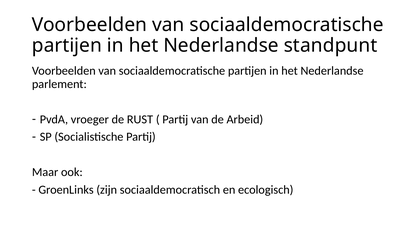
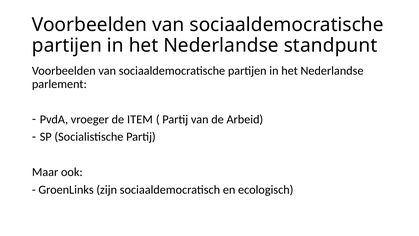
RUST: RUST -> ITEM (140, 119)
